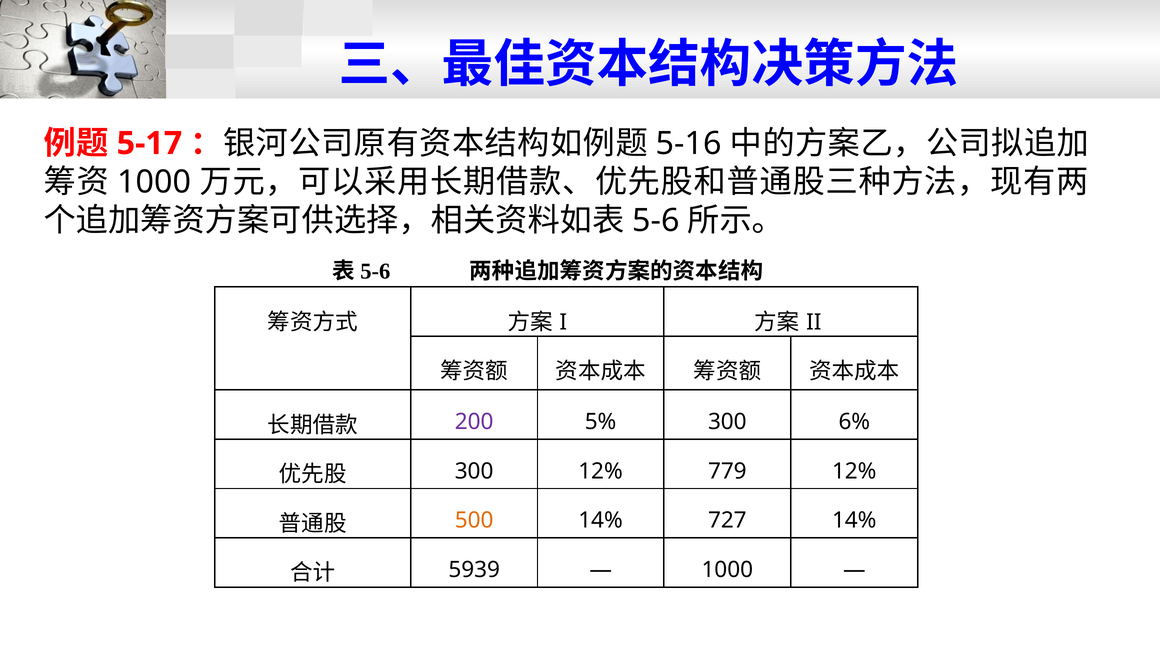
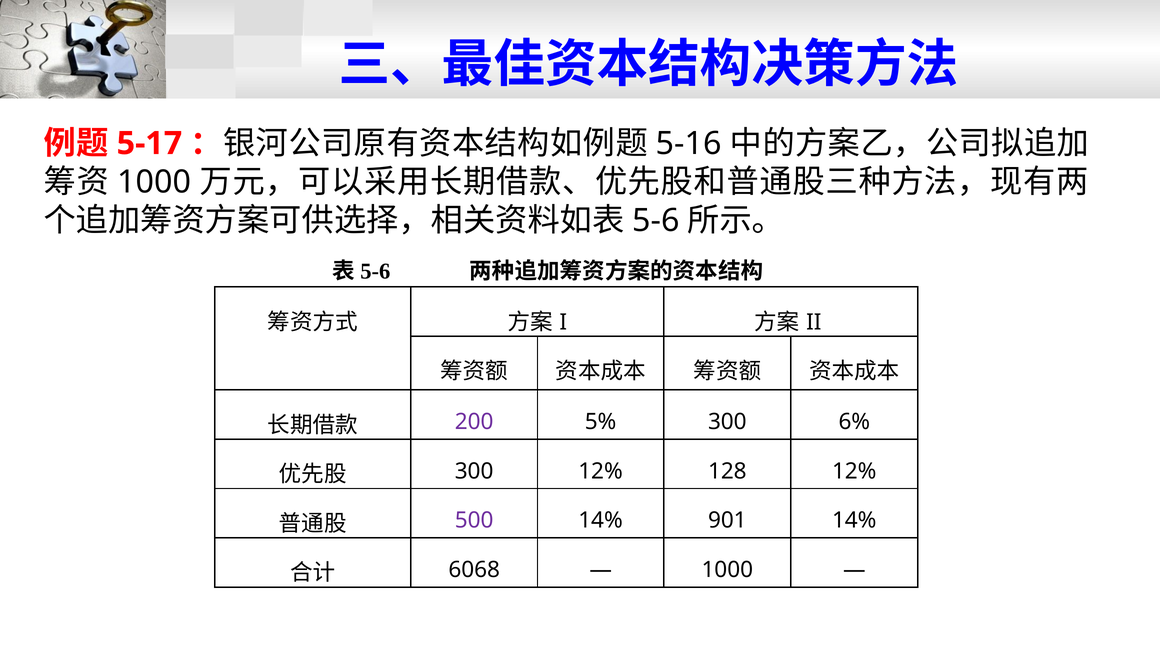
779: 779 -> 128 (727, 472)
500 colour: orange -> purple (474, 521)
727: 727 -> 901 (727, 521)
5939: 5939 -> 6068 (474, 570)
